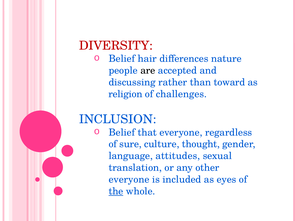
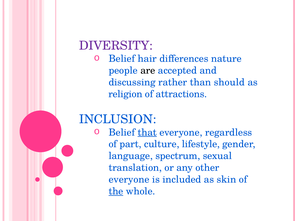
DIVERSITY colour: red -> purple (116, 46)
toward: toward -> should (229, 82)
challenges: challenges -> attractions (181, 94)
that underline: none -> present (147, 133)
sure: sure -> part (130, 144)
thought: thought -> lifestyle (201, 144)
attitudes: attitudes -> spectrum (178, 156)
eyes: eyes -> skin (226, 180)
